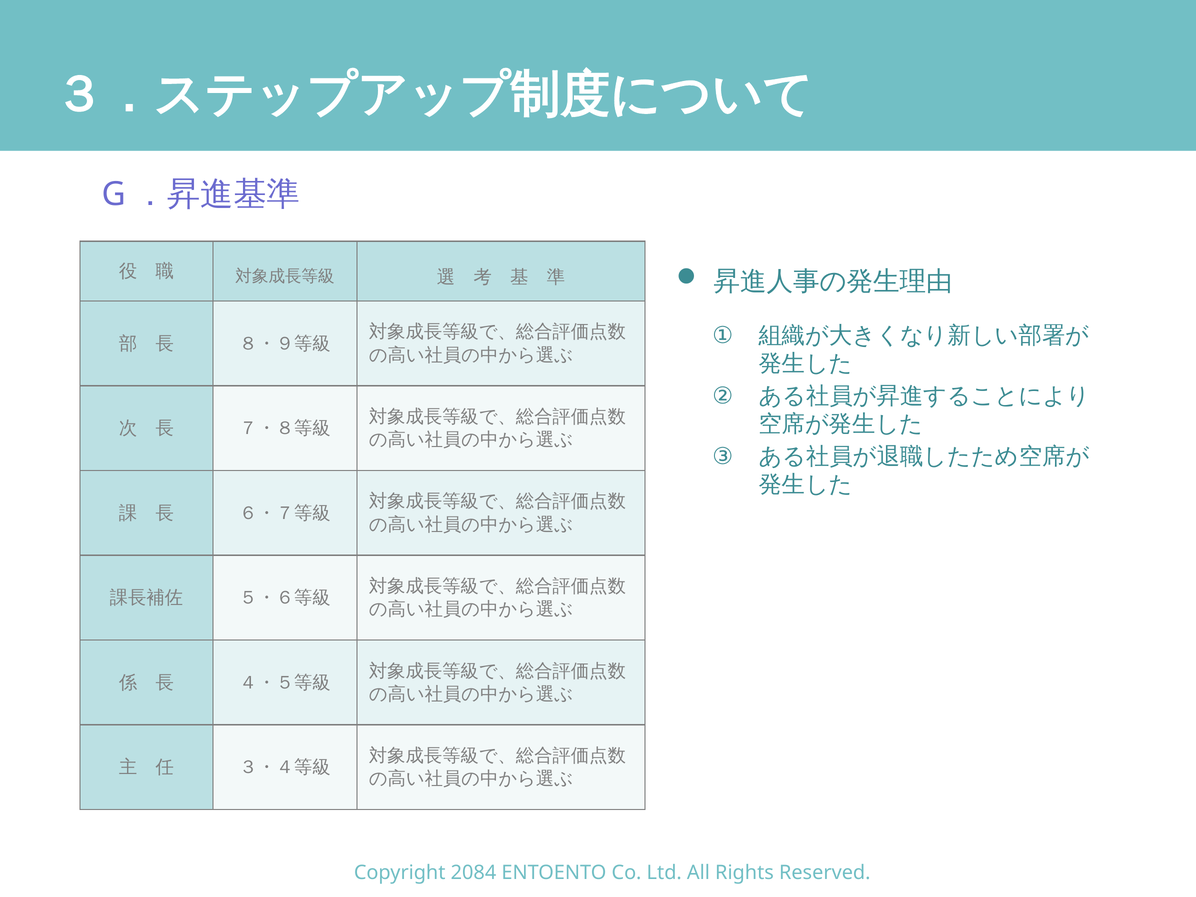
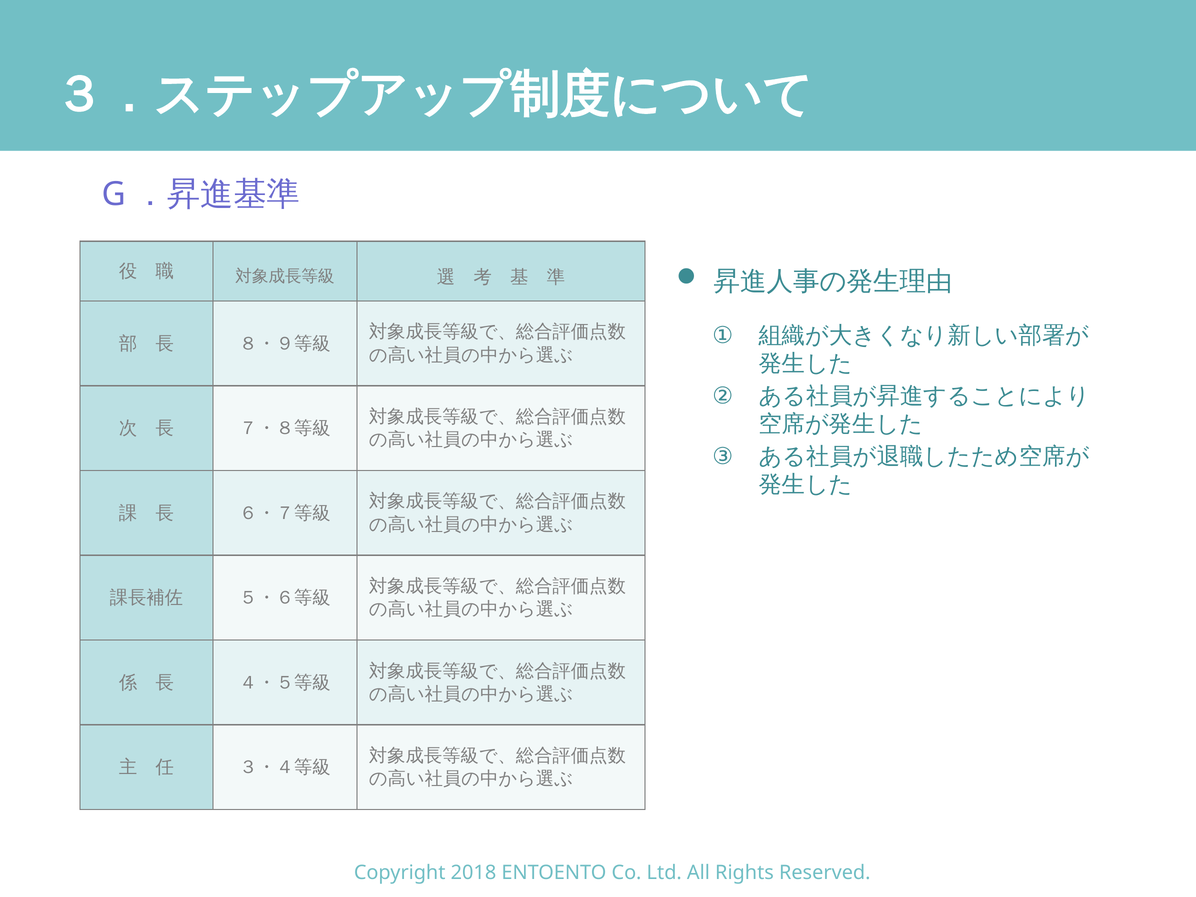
2084: 2084 -> 2018 (473, 873)
